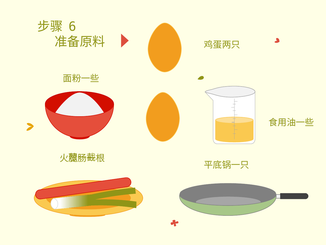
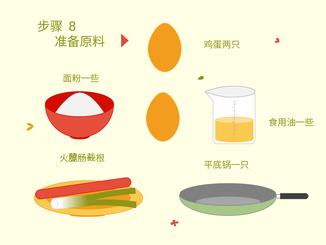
6: 6 -> 8 (72, 27)
